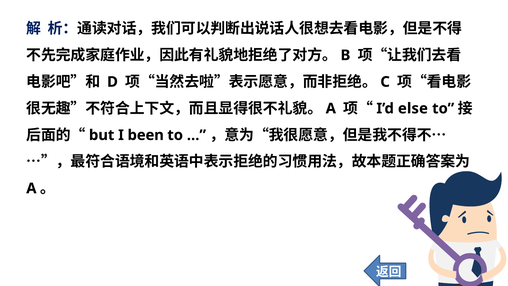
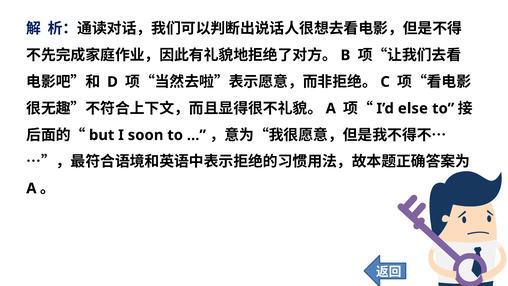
been: been -> soon (146, 135)
